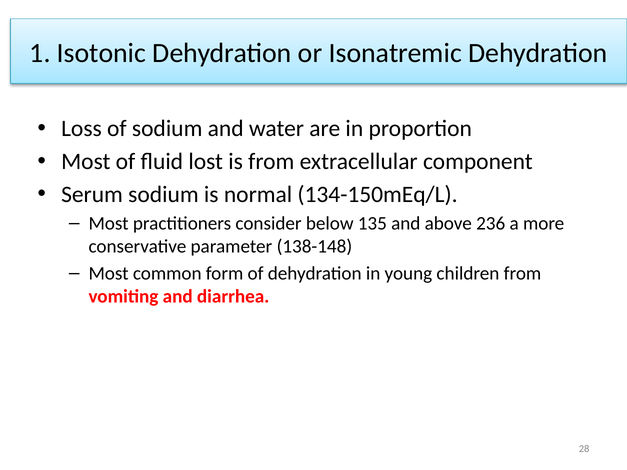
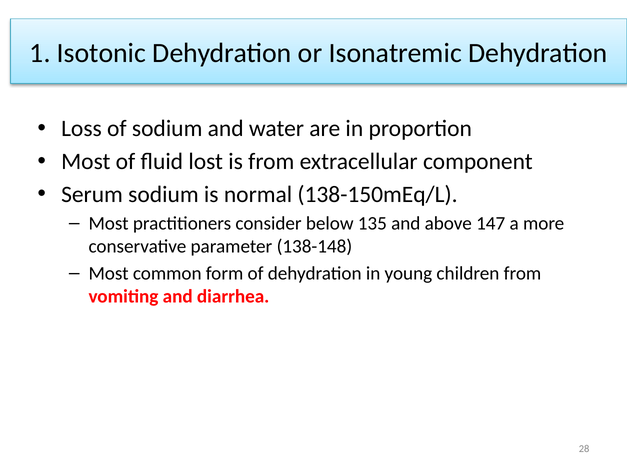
134-150mEq/L: 134-150mEq/L -> 138-150mEq/L (378, 195)
236: 236 -> 147 (491, 224)
